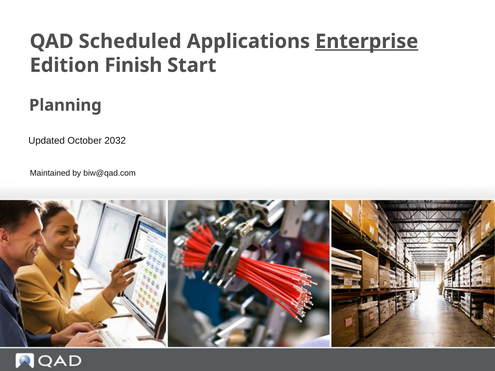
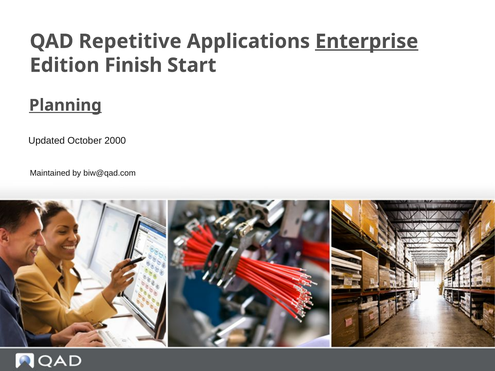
Scheduled: Scheduled -> Repetitive (130, 41)
Planning underline: none -> present (65, 105)
2032: 2032 -> 2000 (115, 141)
